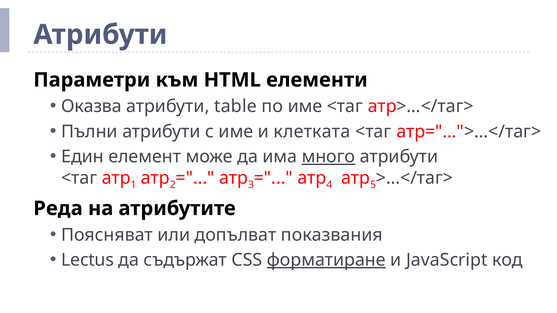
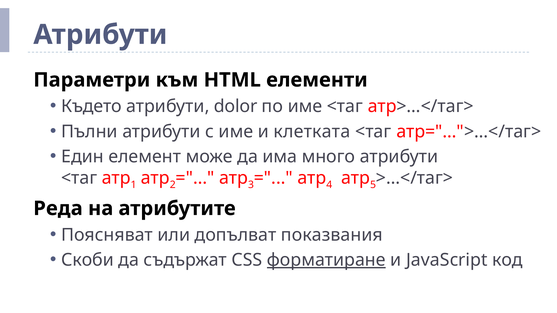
Оказва: Оказва -> Където (91, 106)
table: table -> dolor (236, 106)
много underline: present -> none (328, 157)
Lectus: Lectus -> Скоби (87, 260)
